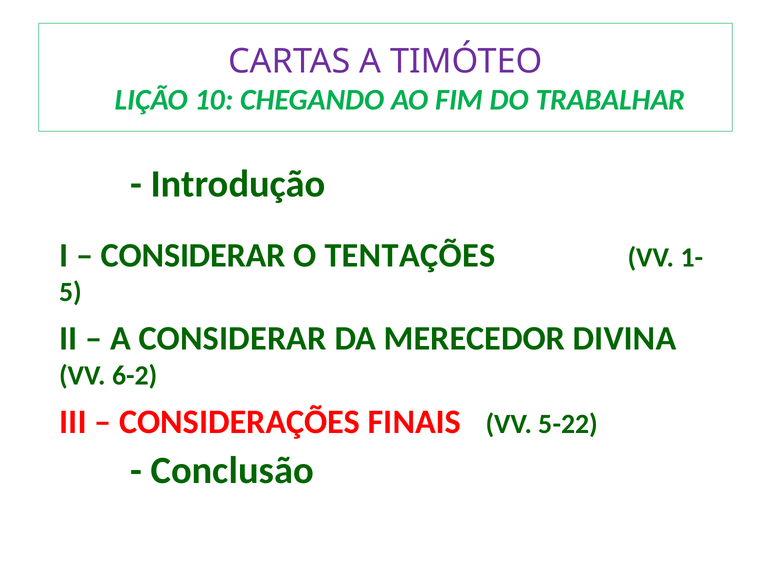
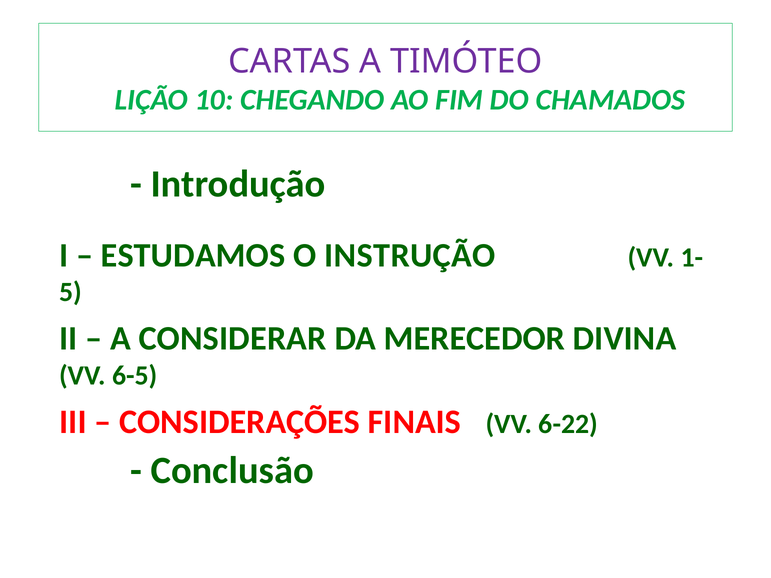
TRABALHAR: TRABALHAR -> CHAMADOS (610, 100)
CONSIDERAR: CONSIDERAR -> ESTUDAMOS (193, 256)
TENTAÇÕES: TENTAÇÕES -> INSTRUÇÃO (410, 256)
6-2: 6-2 -> 6-5 (135, 376)
5-22: 5-22 -> 6-22 (568, 424)
